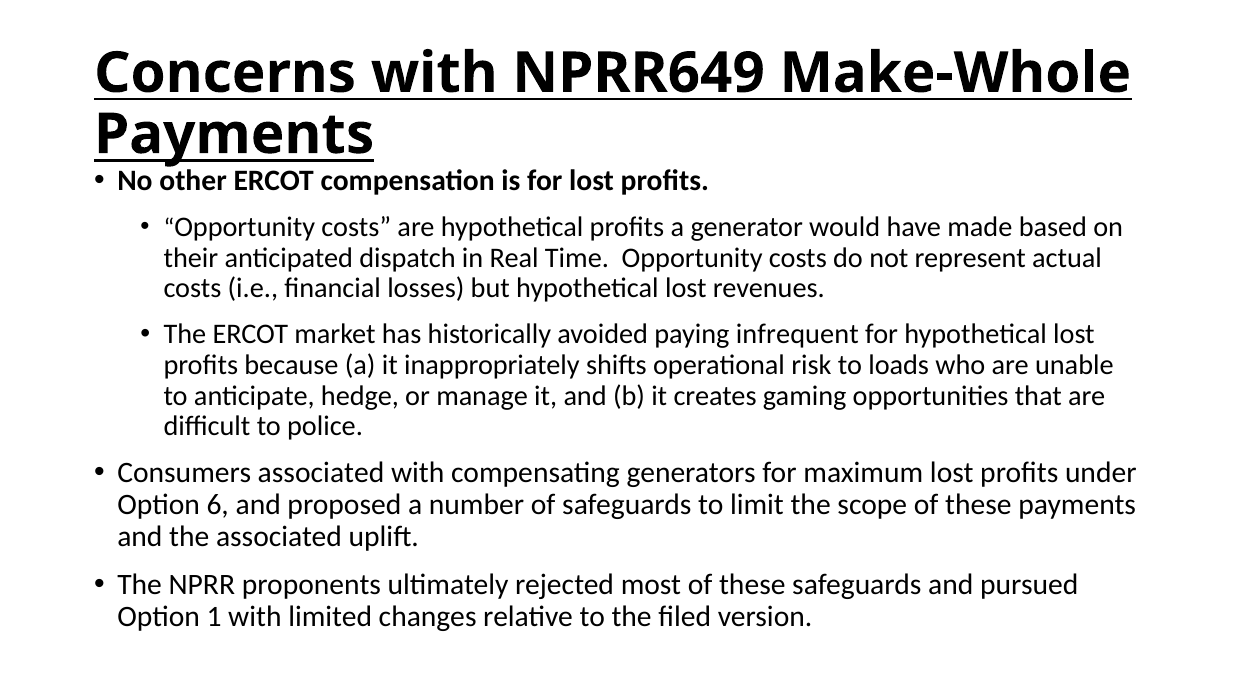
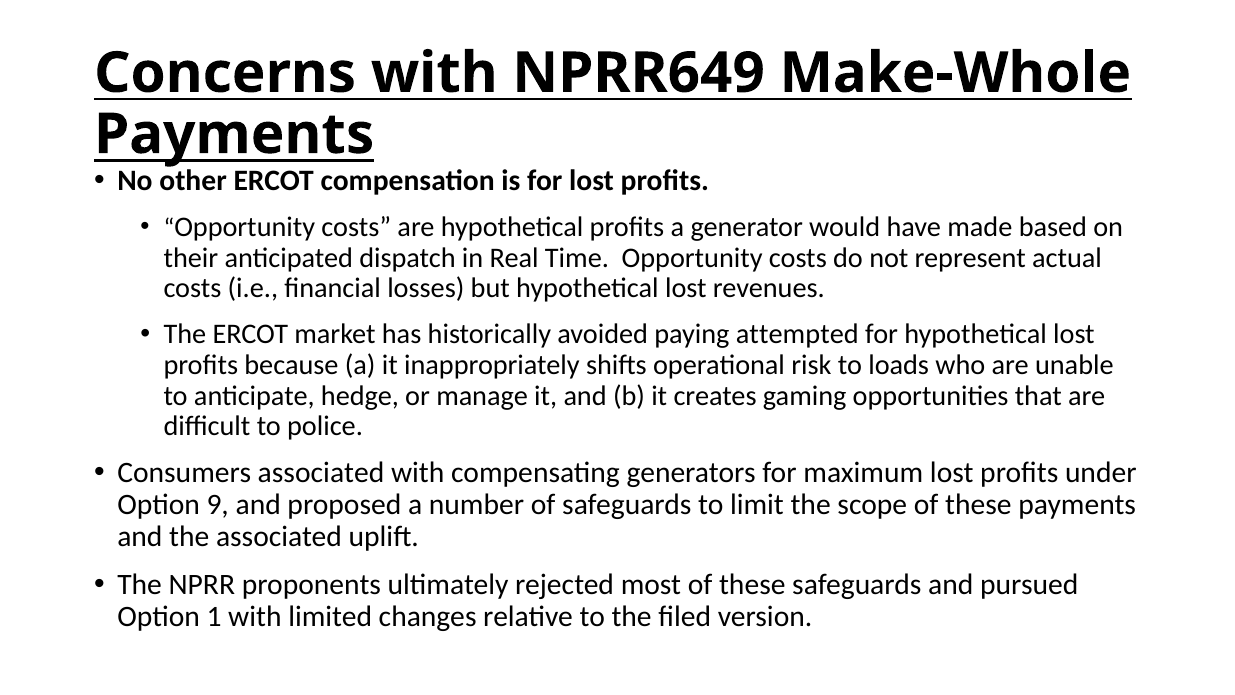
infrequent: infrequent -> attempted (797, 335)
6: 6 -> 9 (218, 505)
